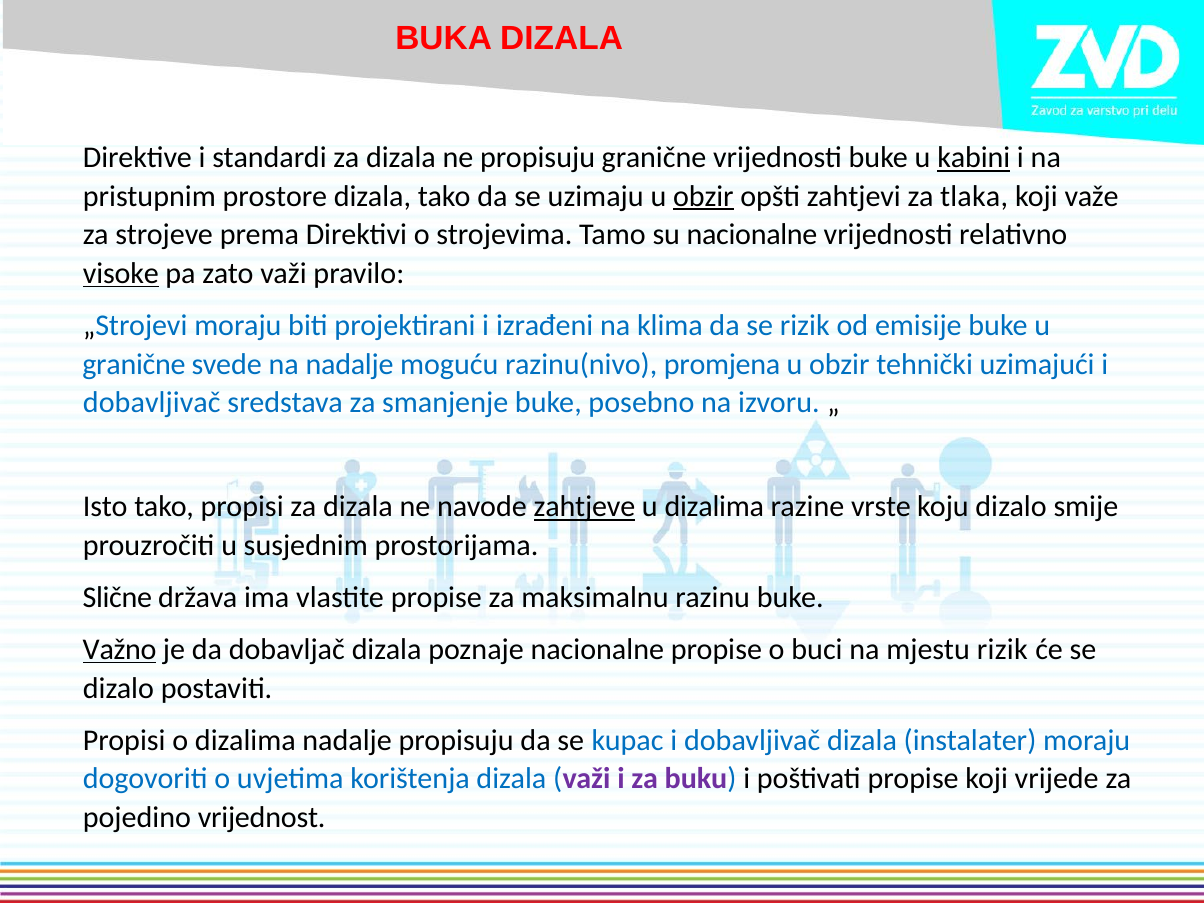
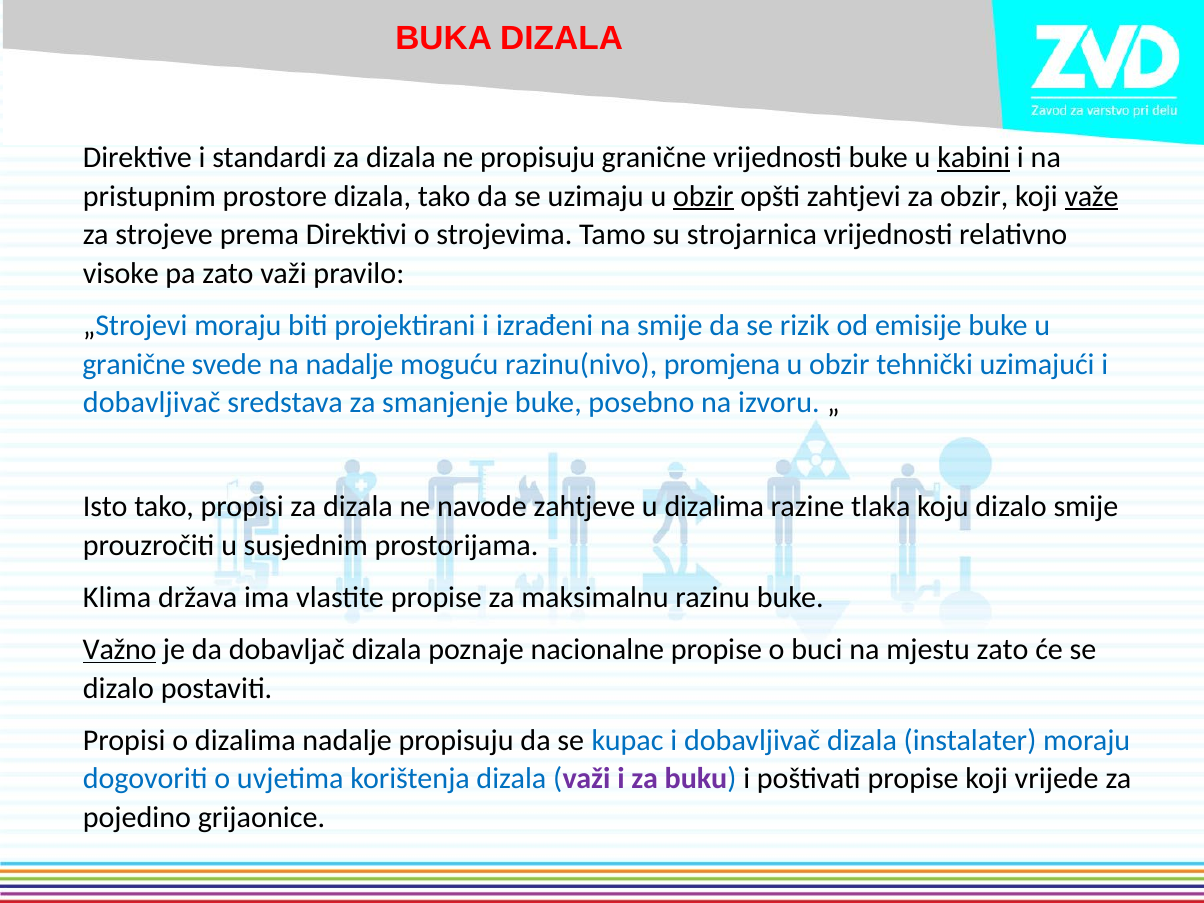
za tlaka: tlaka -> obzir (974, 196)
važe underline: none -> present (1092, 196)
su nacionalne: nacionalne -> strojarnica (752, 235)
visoke underline: present -> none (121, 274)
na klima: klima -> smije (670, 326)
zahtjeve underline: present -> none (584, 507)
vrste: vrste -> tlaka (881, 507)
Slične: Slične -> Klima (117, 597)
mjestu rizik: rizik -> zato (1003, 649)
vrijednost: vrijednost -> grijaonice (261, 817)
